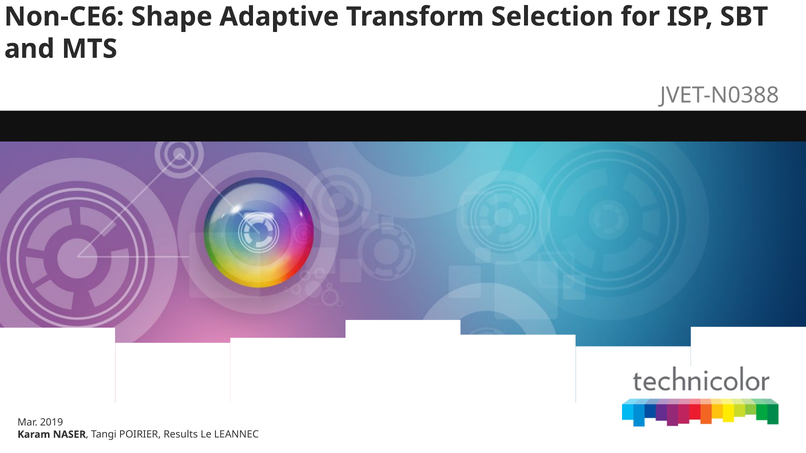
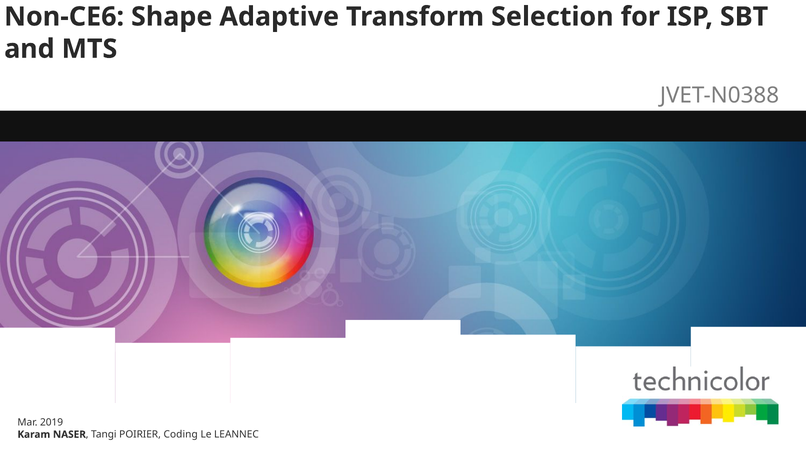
Results: Results -> Coding (181, 435)
